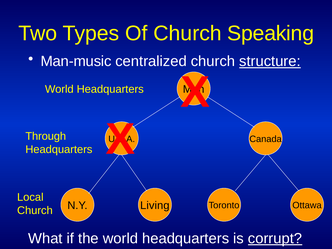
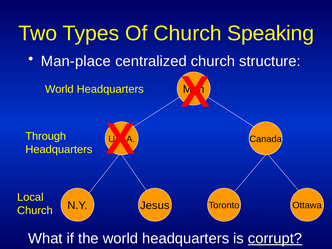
Man-music: Man-music -> Man-place (76, 61)
structure underline: present -> none (270, 61)
Living: Living -> Jesus (155, 205)
